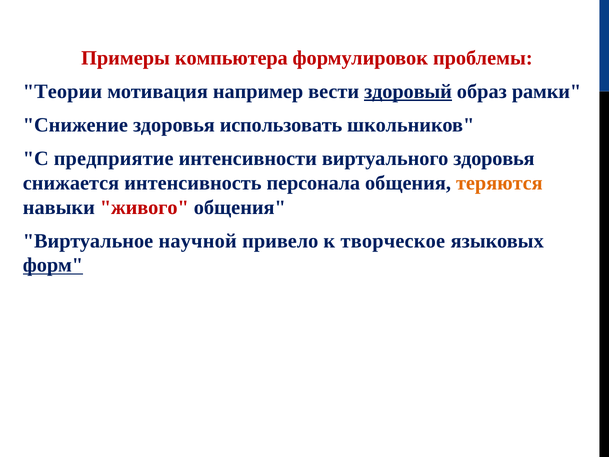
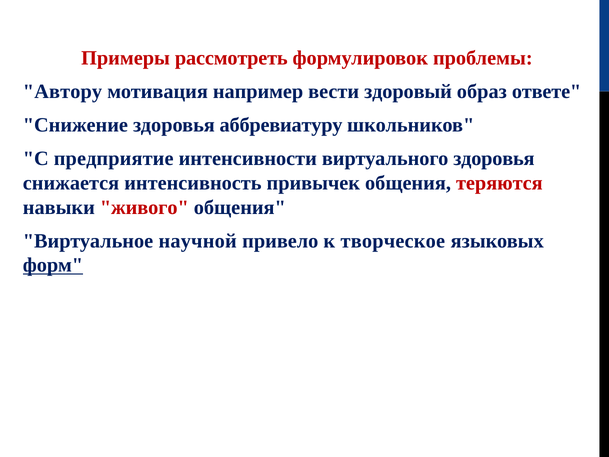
компьютера: компьютера -> рассмотреть (231, 58)
Теории: Теории -> Автору (62, 91)
здоровый underline: present -> none (408, 91)
рамки: рамки -> ответе (547, 91)
использовать: использовать -> аббревиатуру (281, 125)
персонала: персонала -> привычек (313, 183)
теряются colour: orange -> red (499, 183)
